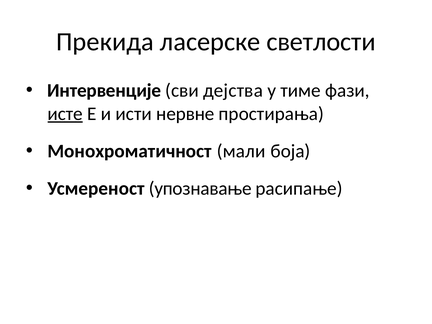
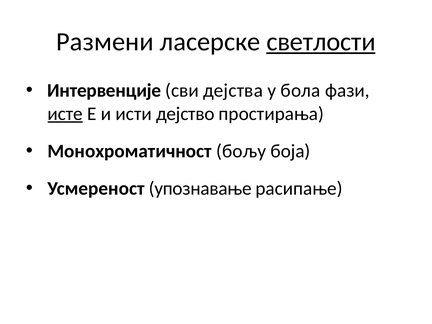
Прекида: Прекида -> Размени (105, 42)
светлости underline: none -> present (321, 42)
тиме: тиме -> бола (301, 91)
нервне: нервне -> дејство (185, 114)
мали: мали -> бољу (241, 151)
